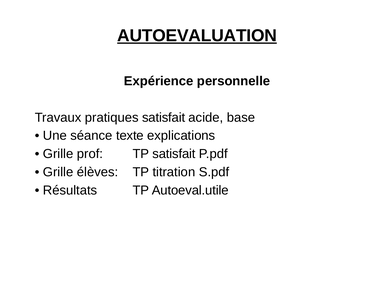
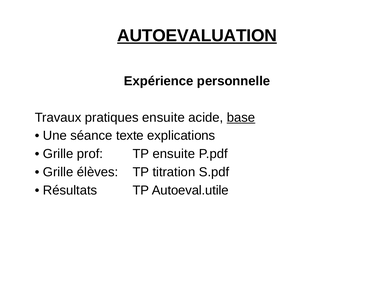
pratiques satisfait: satisfait -> ensuite (163, 118)
base underline: none -> present (241, 118)
TP satisfait: satisfait -> ensuite (174, 154)
